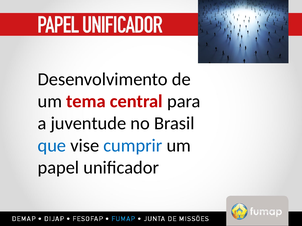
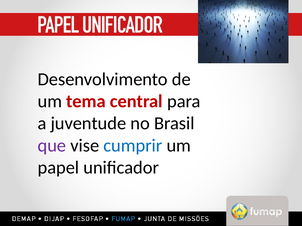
que colour: blue -> purple (52, 146)
